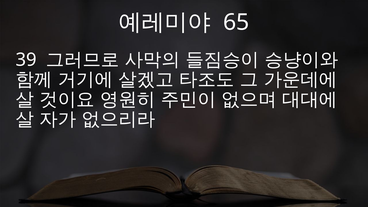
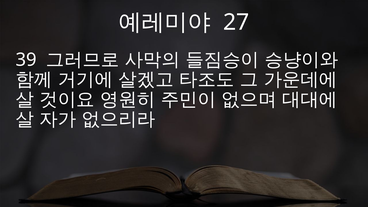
65: 65 -> 27 (236, 22)
